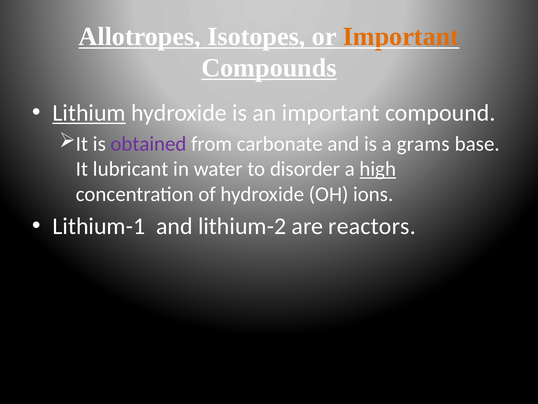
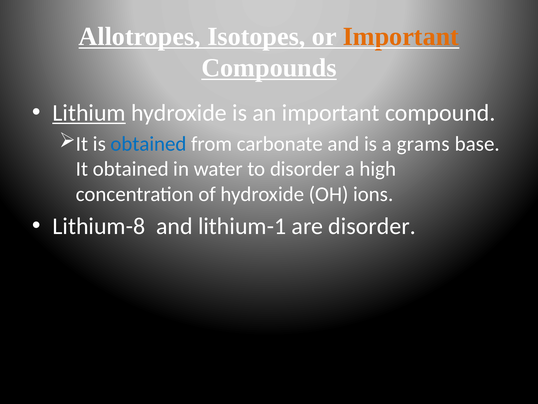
obtained colour: purple -> blue (149, 144)
It lubricant: lubricant -> obtained (131, 169)
high underline: present -> none (378, 169)
Lithium-1: Lithium-1 -> Lithium-8 (99, 226)
lithium-2: lithium-2 -> lithium-1 (242, 226)
are reactors: reactors -> disorder (372, 226)
